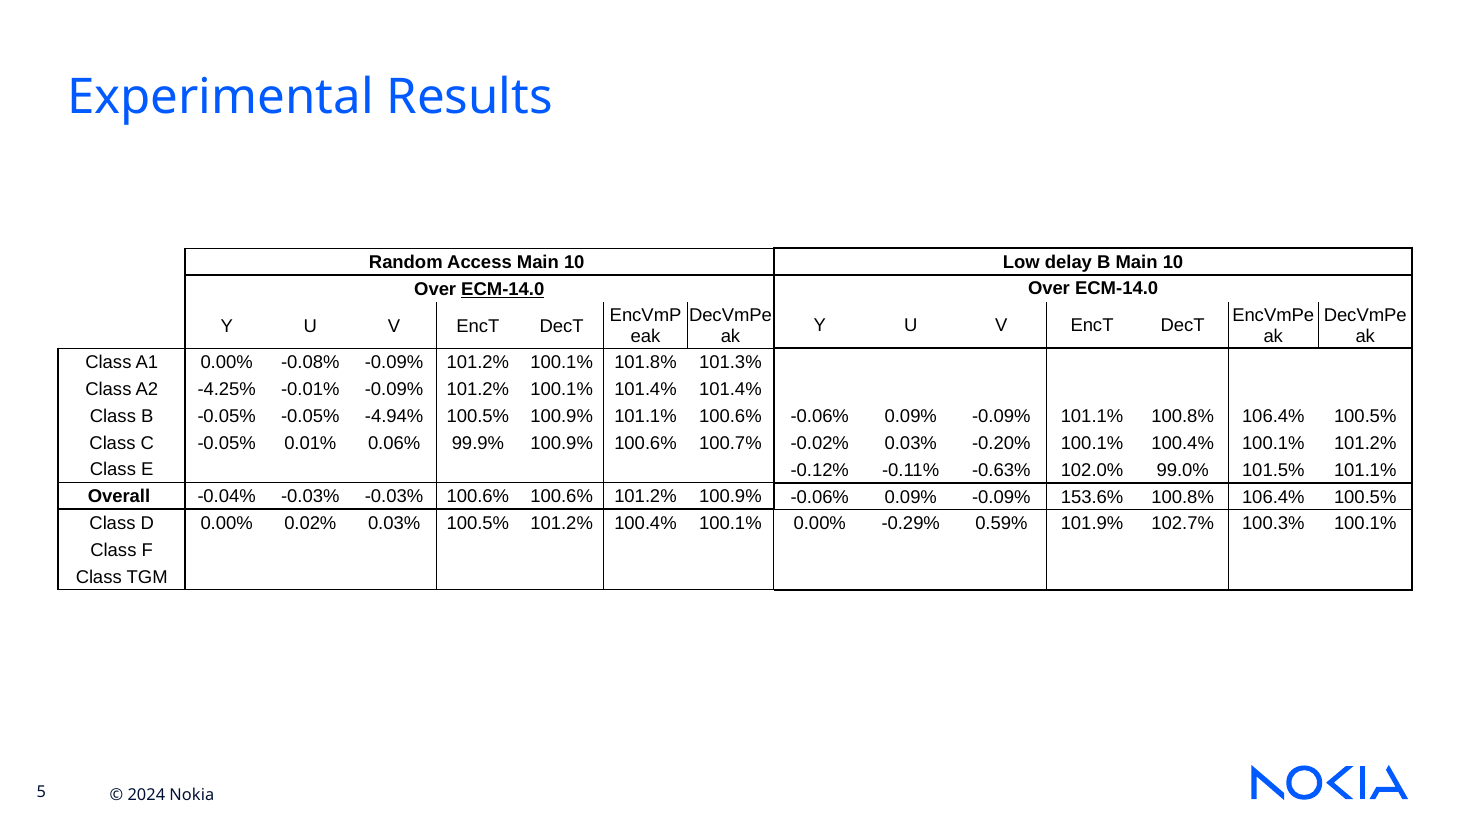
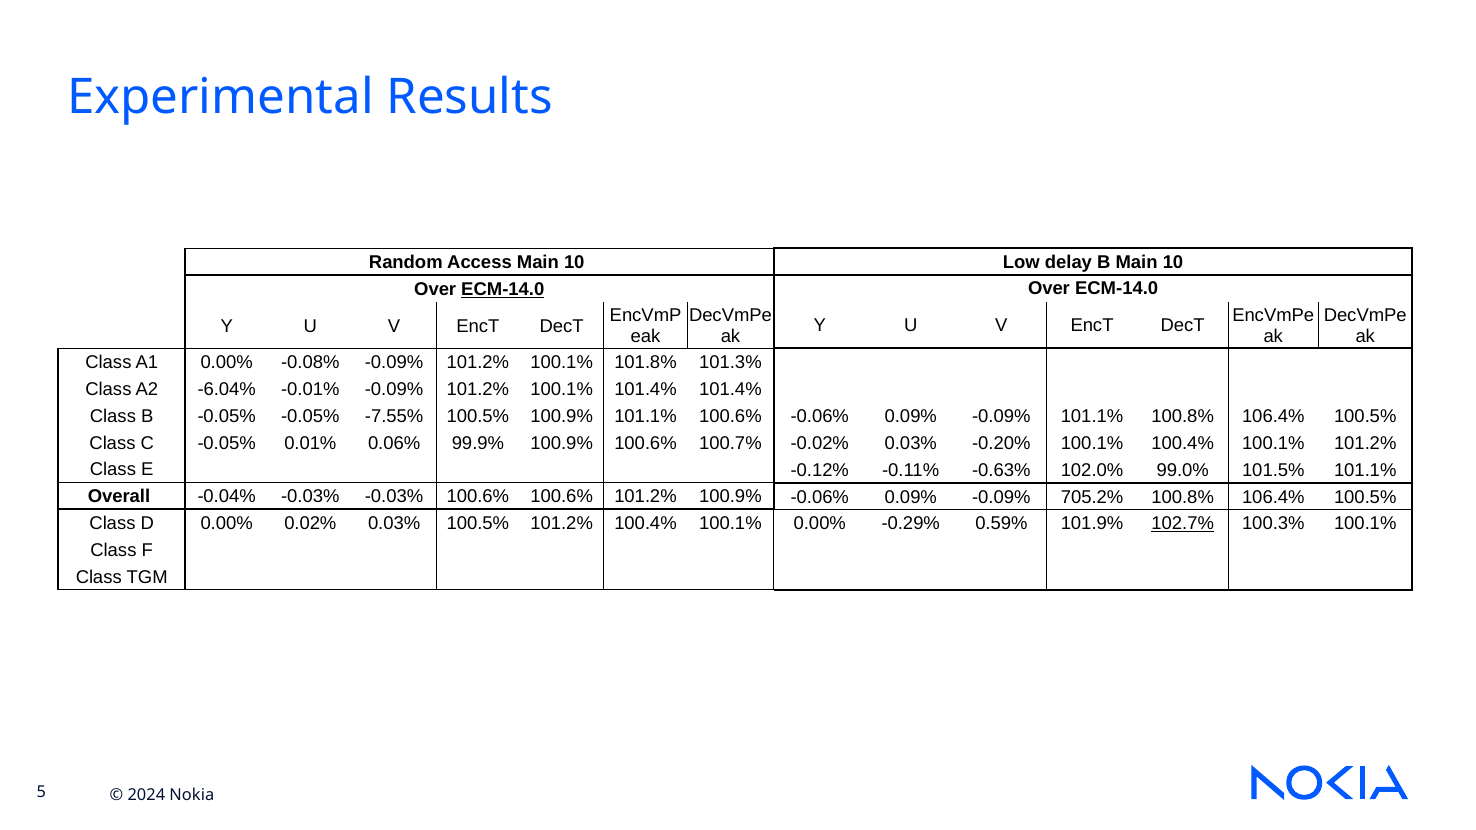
-4.25%: -4.25% -> -6.04% (227, 390)
-4.94%: -4.94% -> -7.55% (394, 416)
153.6%: 153.6% -> 705.2% (1092, 497)
102.7% underline: none -> present (1183, 524)
